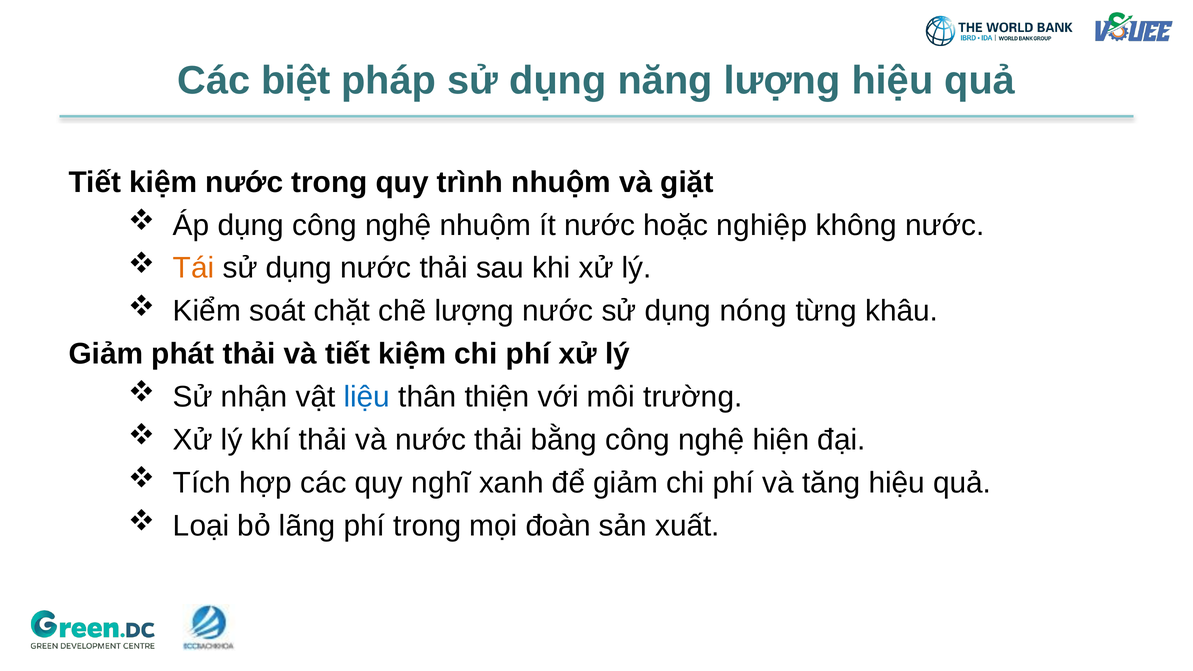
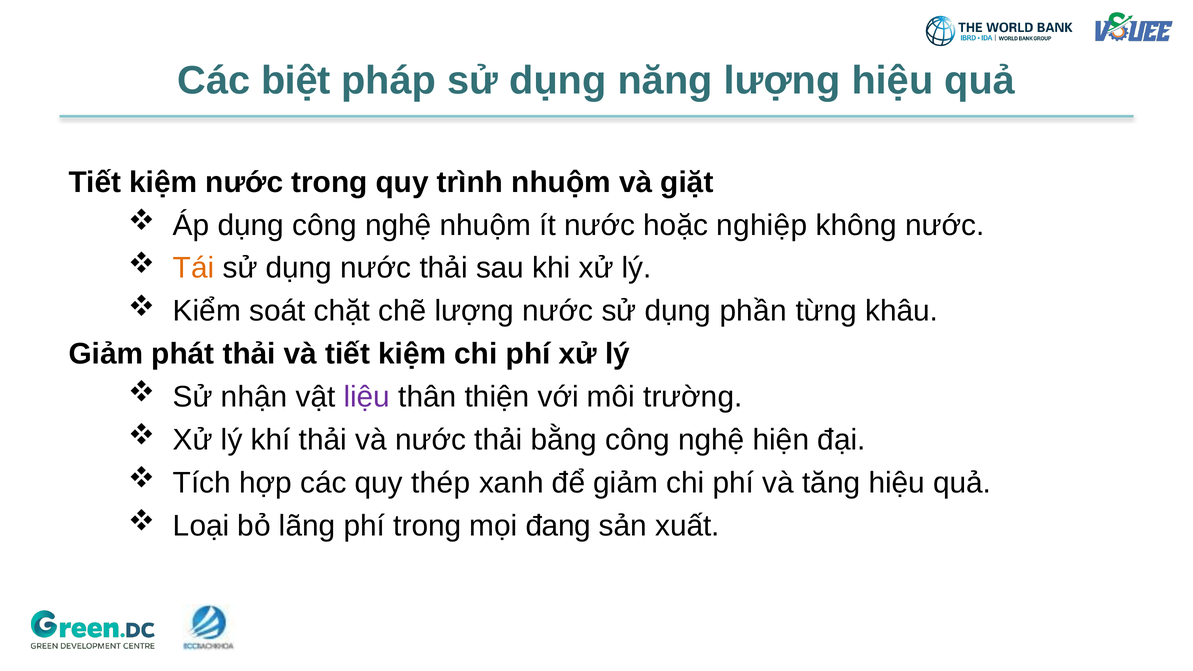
nóng: nóng -> phần (753, 311)
liệu colour: blue -> purple (367, 397)
nghĩ: nghĩ -> thép (441, 483)
đoàn: đoàn -> đang (558, 526)
